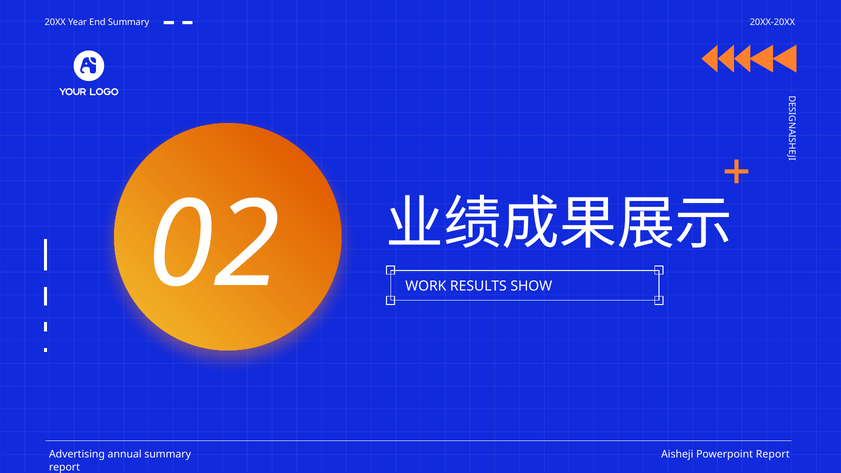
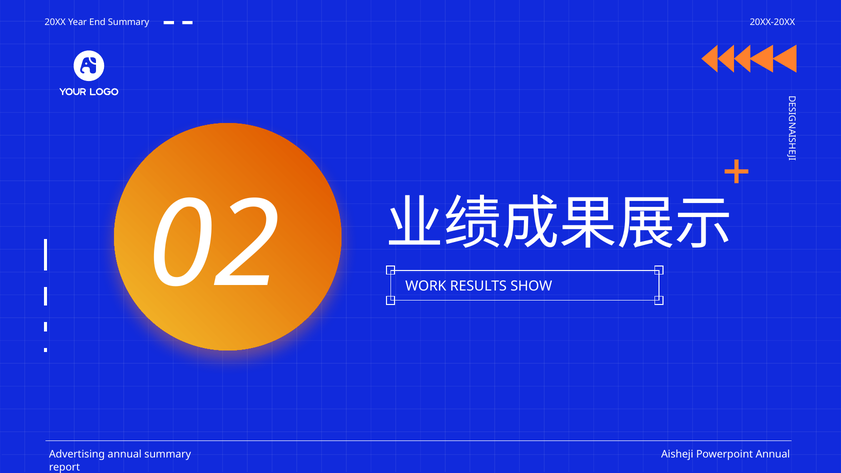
Powerpoint Report: Report -> Annual (773, 455)
